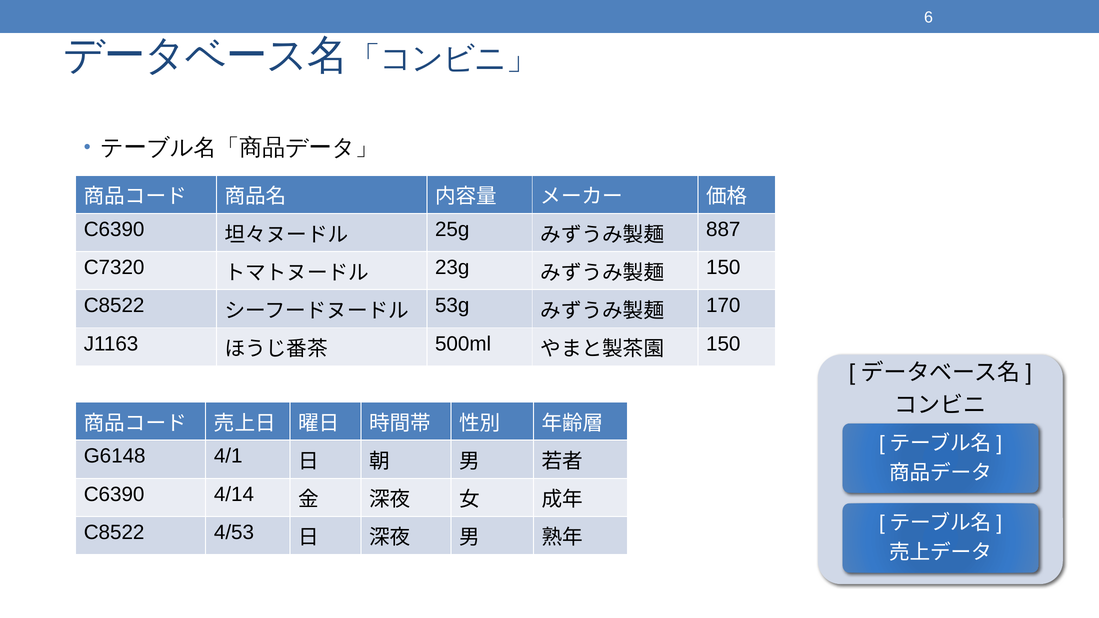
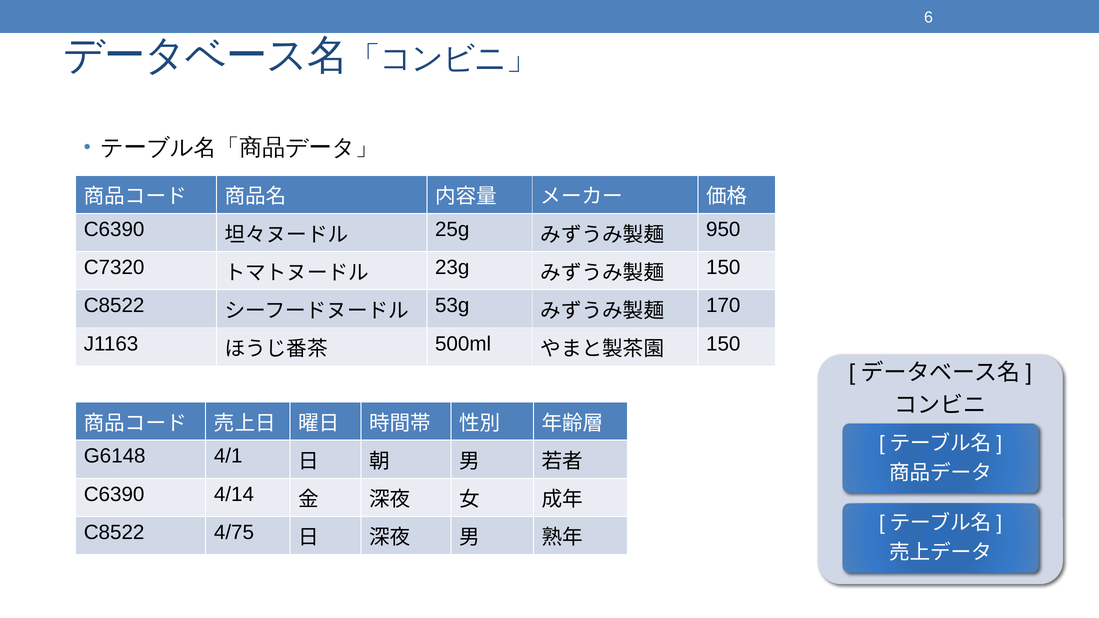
887: 887 -> 950 (723, 230)
4/53: 4/53 -> 4/75 (234, 533)
